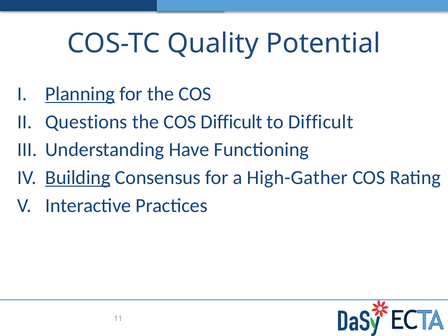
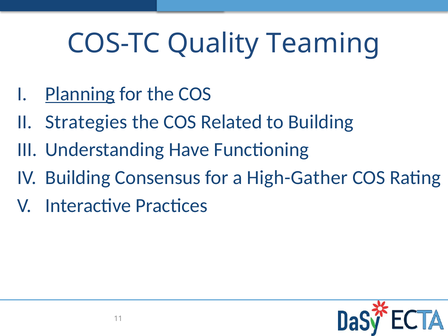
Potential: Potential -> Teaming (323, 43)
Questions: Questions -> Strategies (86, 122)
COS Difficult: Difficult -> Related (232, 122)
to Difficult: Difficult -> Building (321, 122)
Building underline: present -> none (78, 178)
